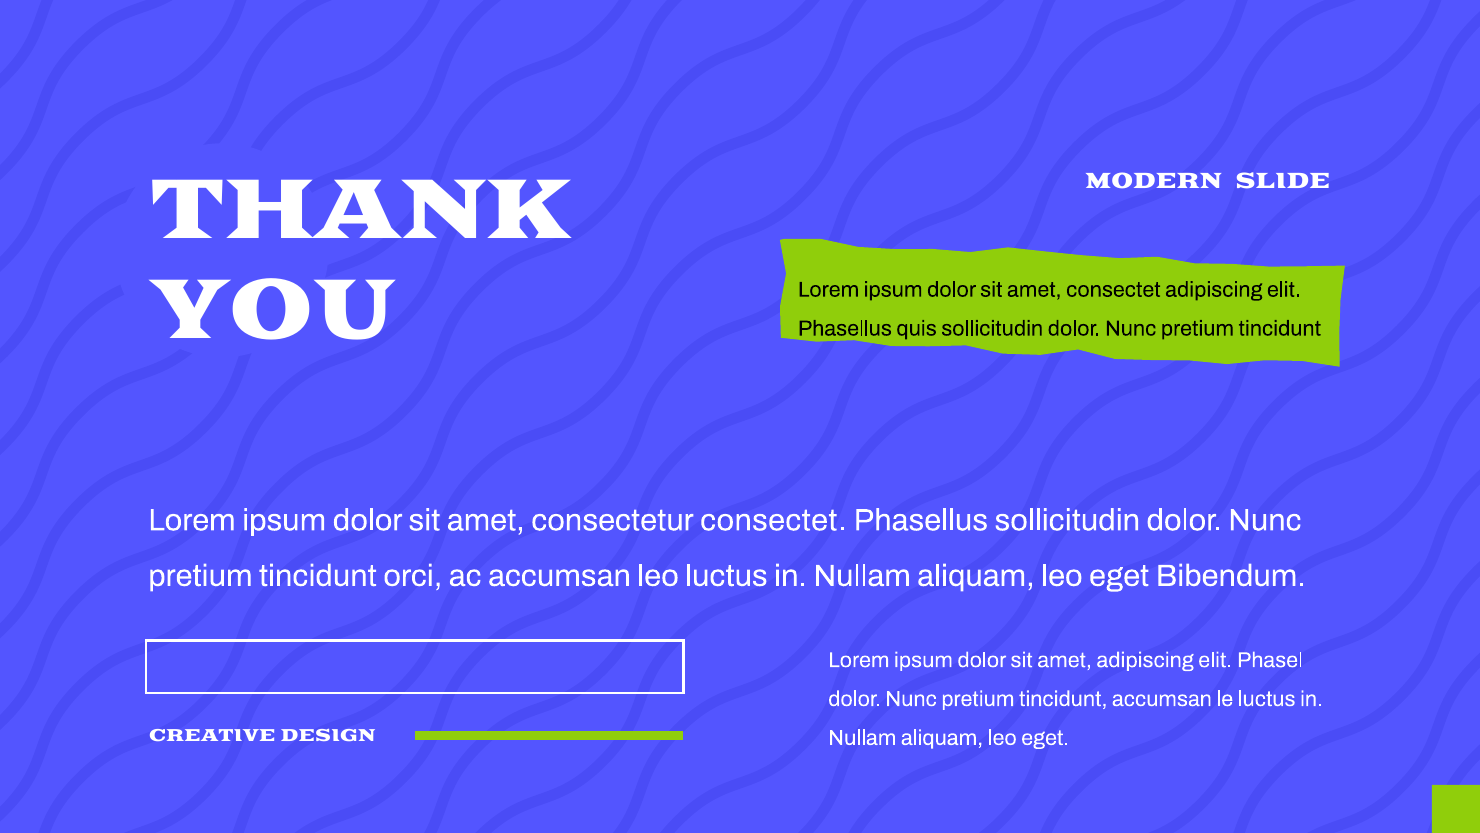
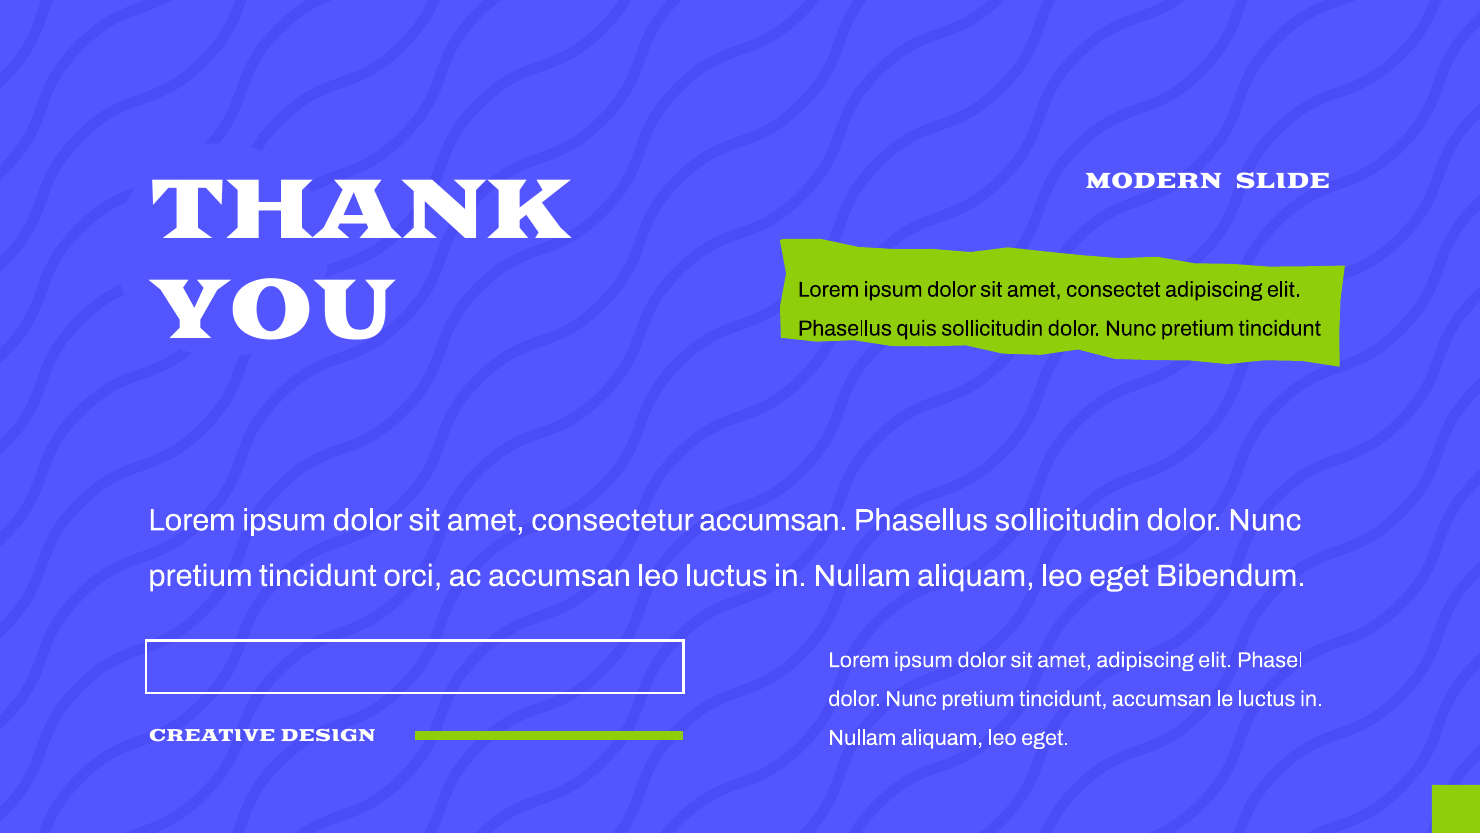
consectetur consectet: consectet -> accumsan (774, 520)
